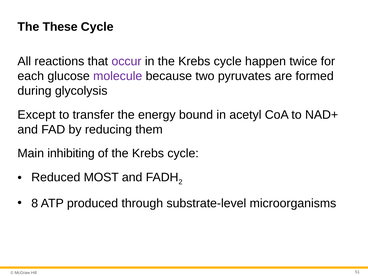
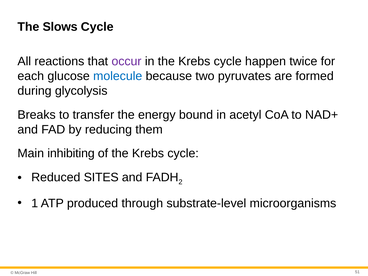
These: These -> Slows (60, 27)
molecule colour: purple -> blue (118, 76)
Except: Except -> Breaks (37, 115)
MOST: MOST -> SITES (101, 177)
8: 8 -> 1 (35, 203)
